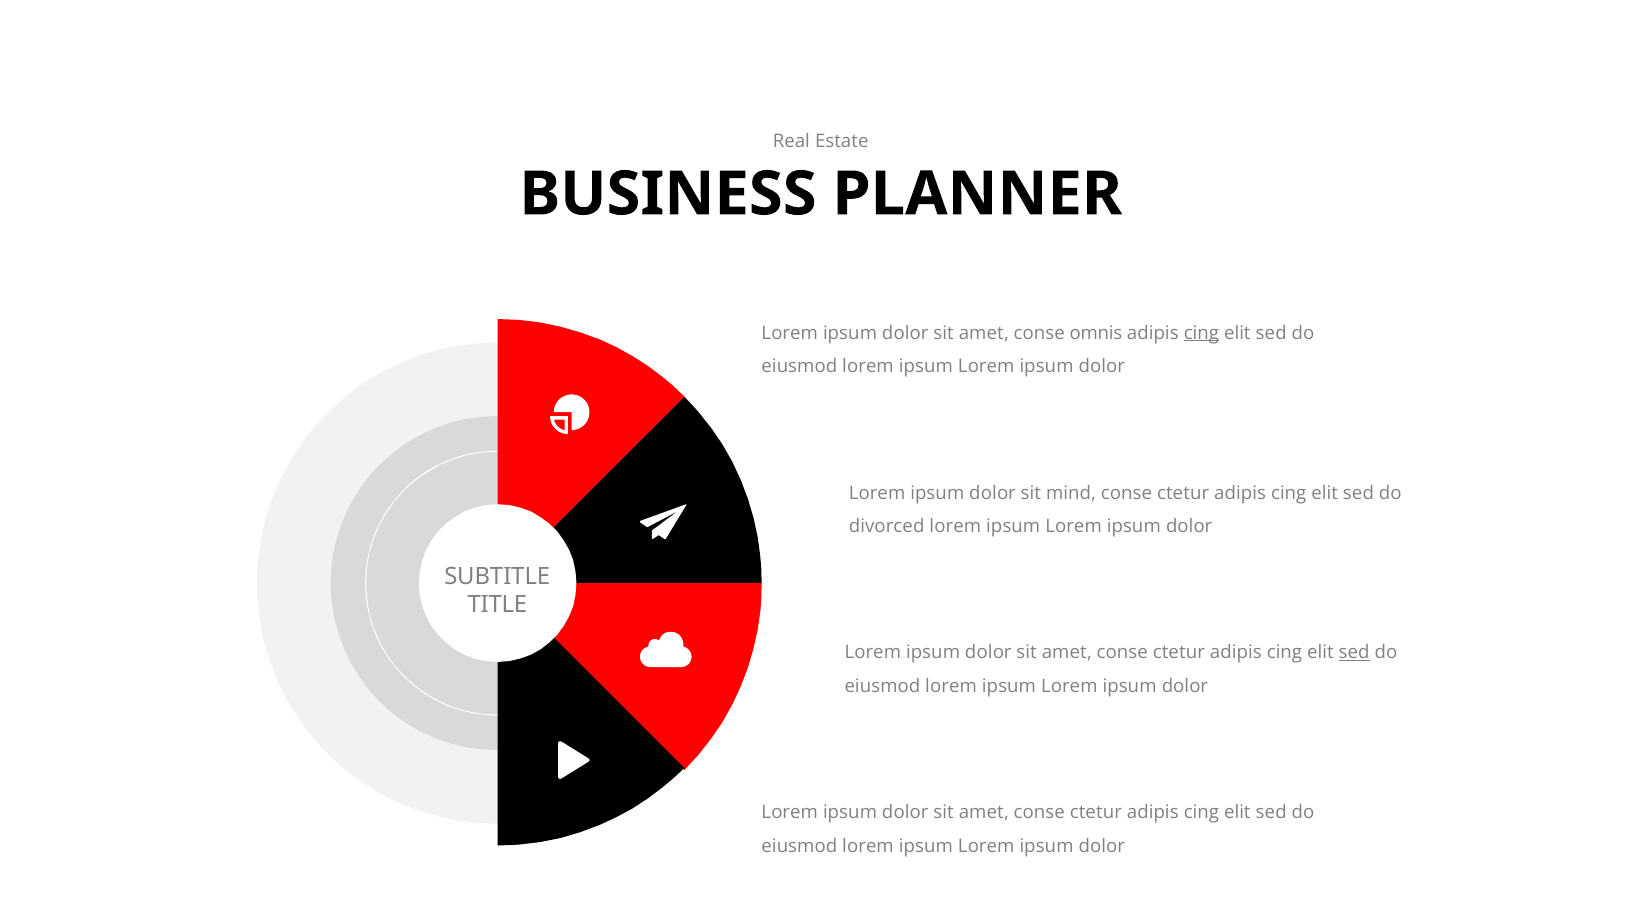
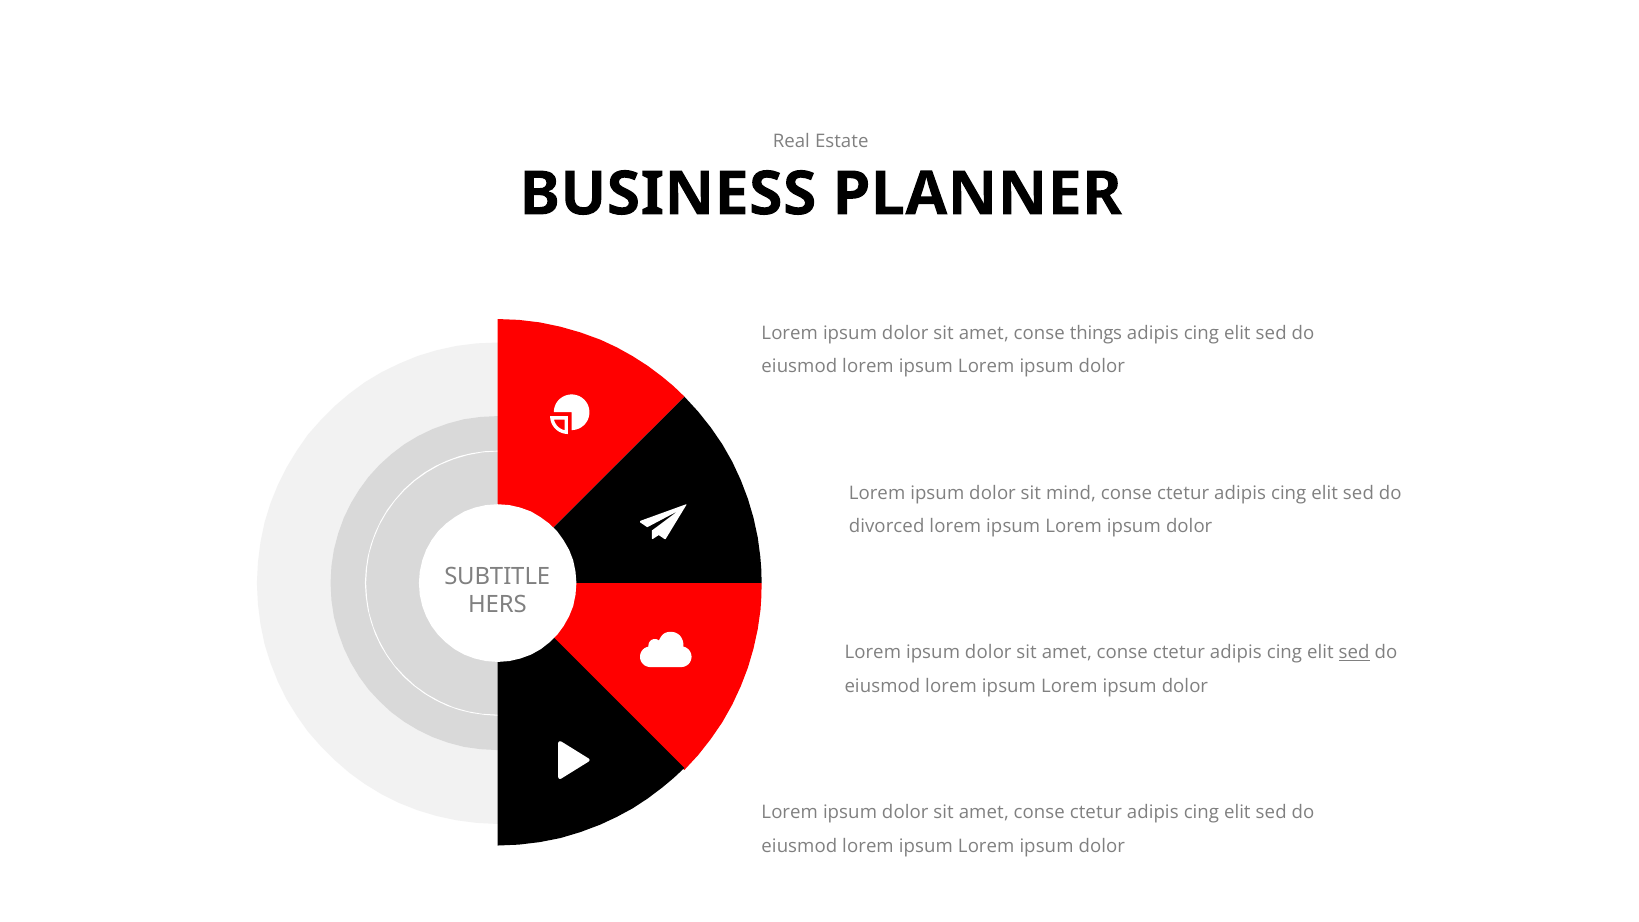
omnis: omnis -> things (1096, 333)
cing underline: present -> none (1201, 333)
TITLE: TITLE -> HERS (497, 605)
